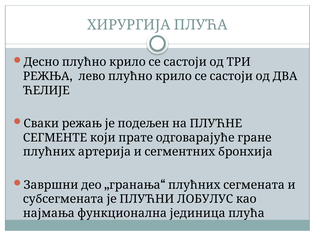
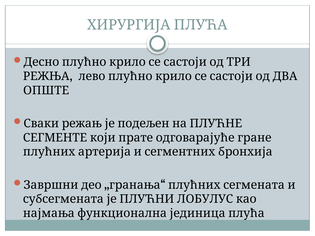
ЋЕЛИЈЕ: ЋЕЛИЈЕ -> ОПШТЕ (46, 90)
